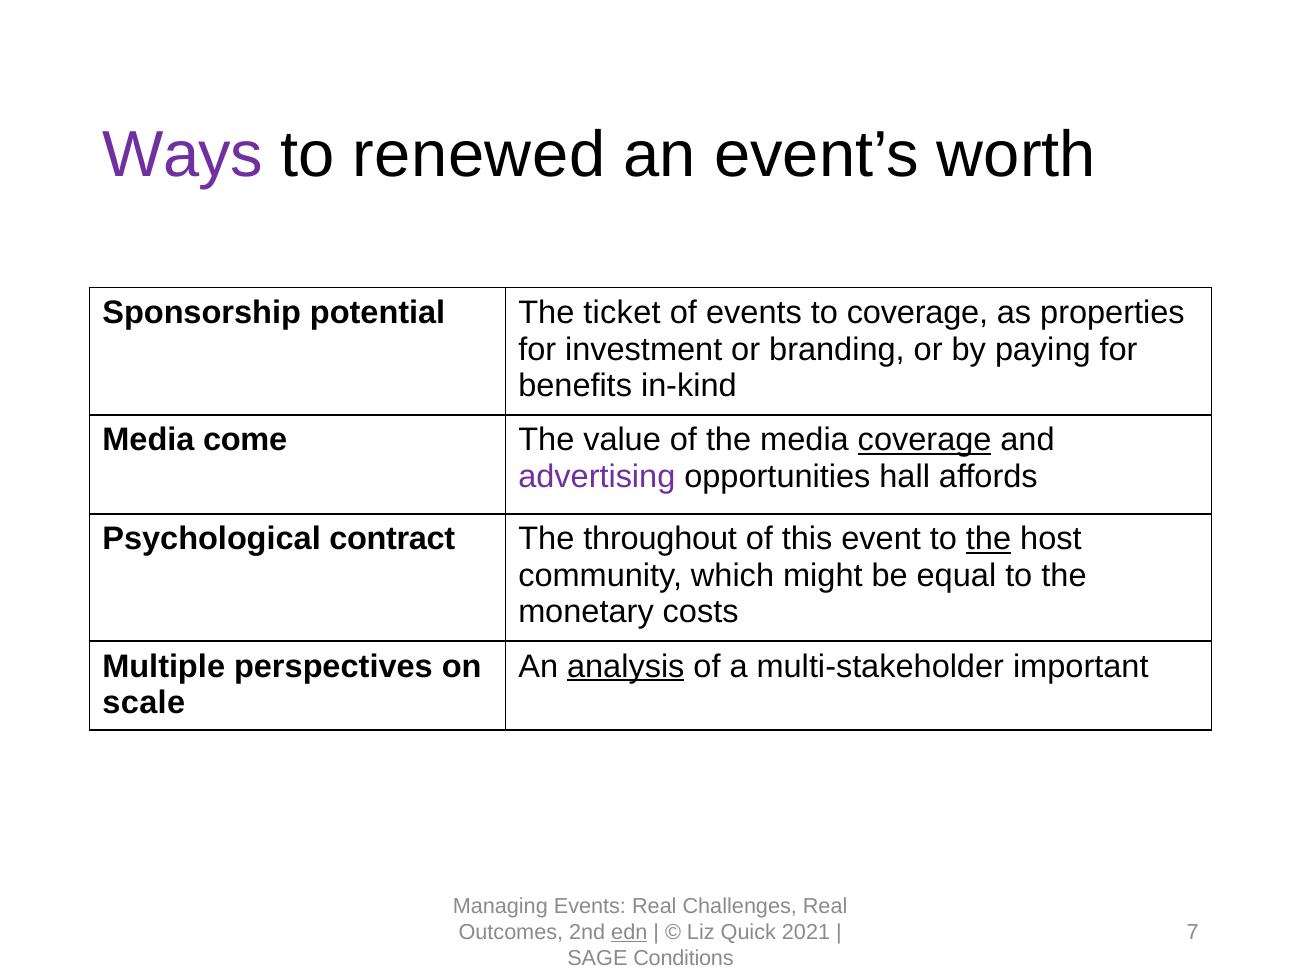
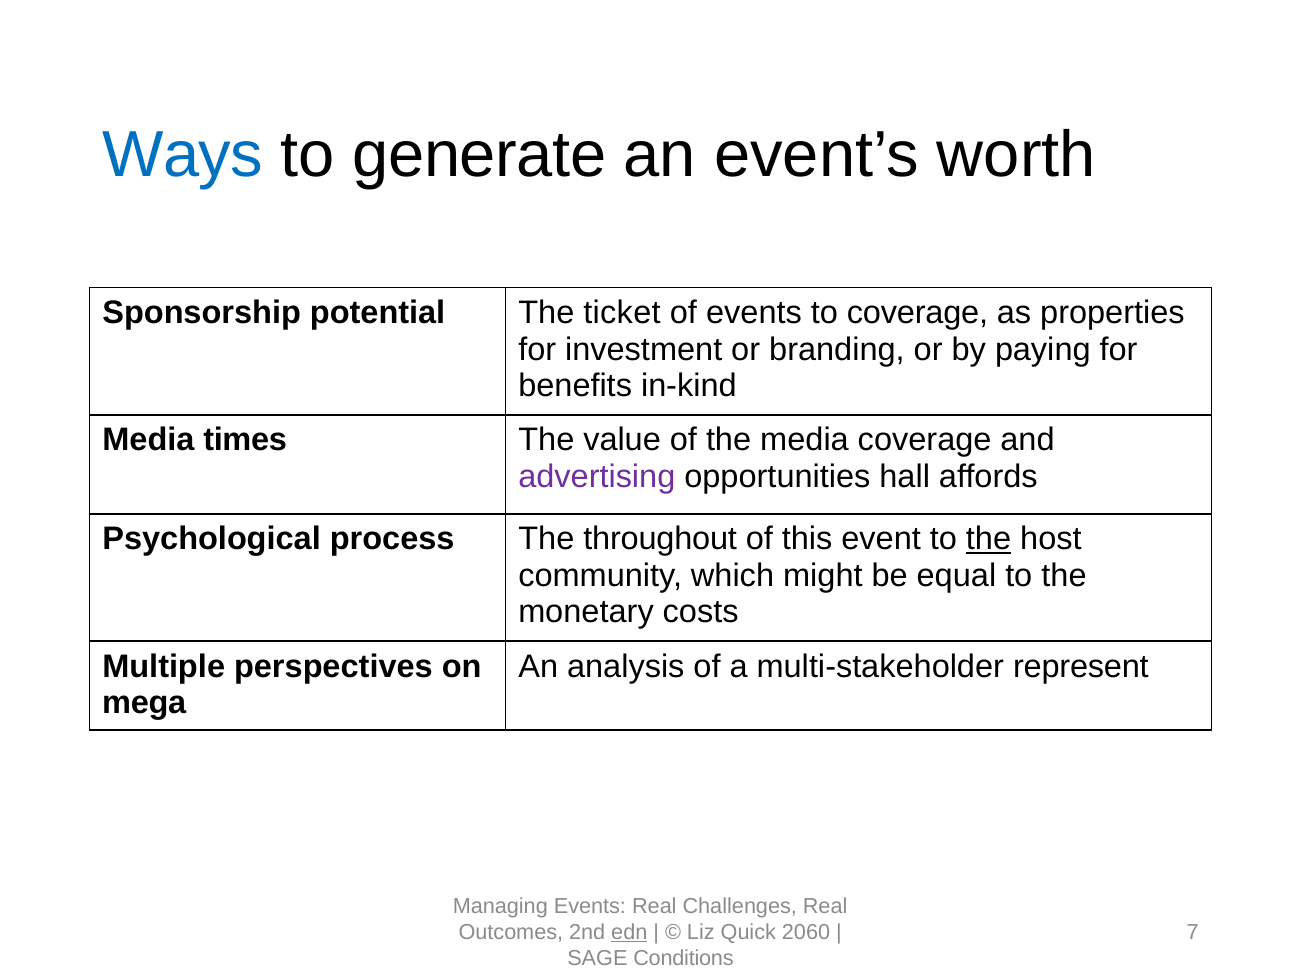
Ways colour: purple -> blue (183, 155)
renewed: renewed -> generate (480, 155)
come: come -> times (245, 440)
coverage underline: present -> none (925, 440)
contract: contract -> process (392, 539)
analysis underline: present -> none (626, 666)
important: important -> represent (1081, 666)
scale: scale -> mega (144, 703)
2021: 2021 -> 2060 (806, 932)
